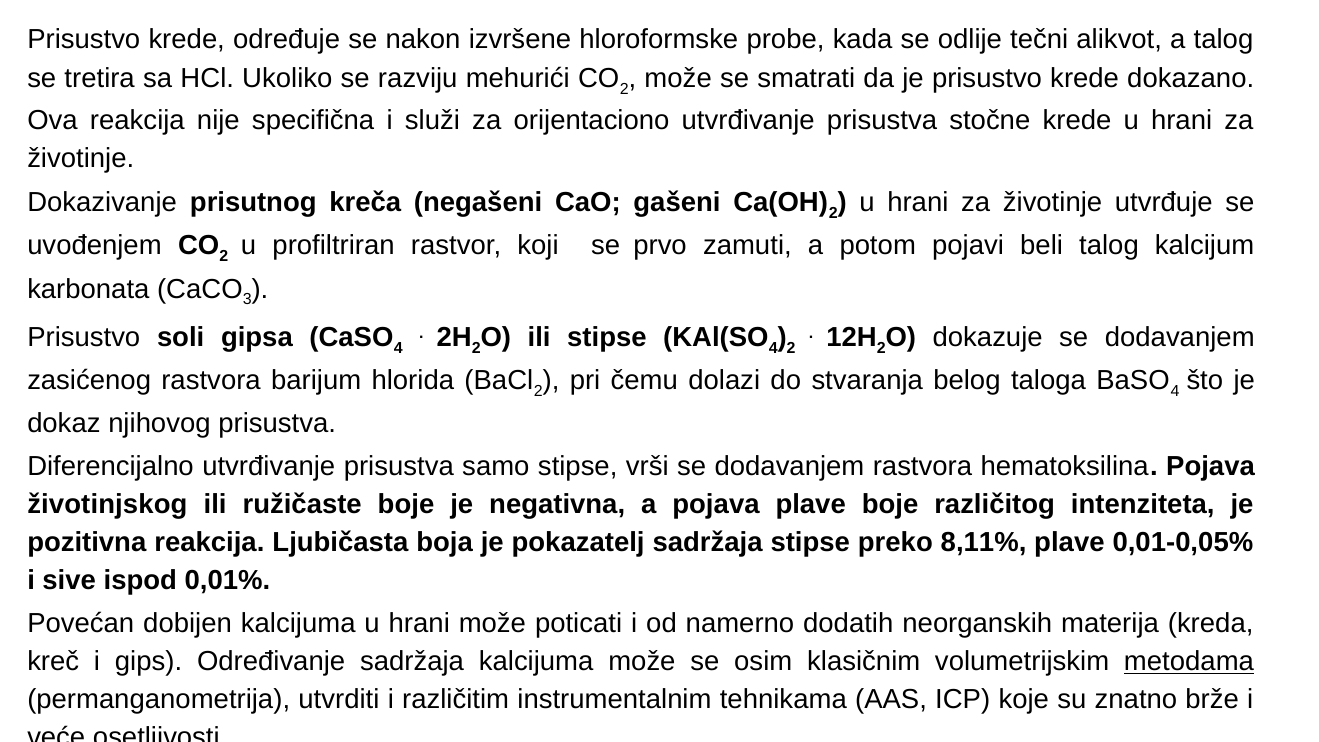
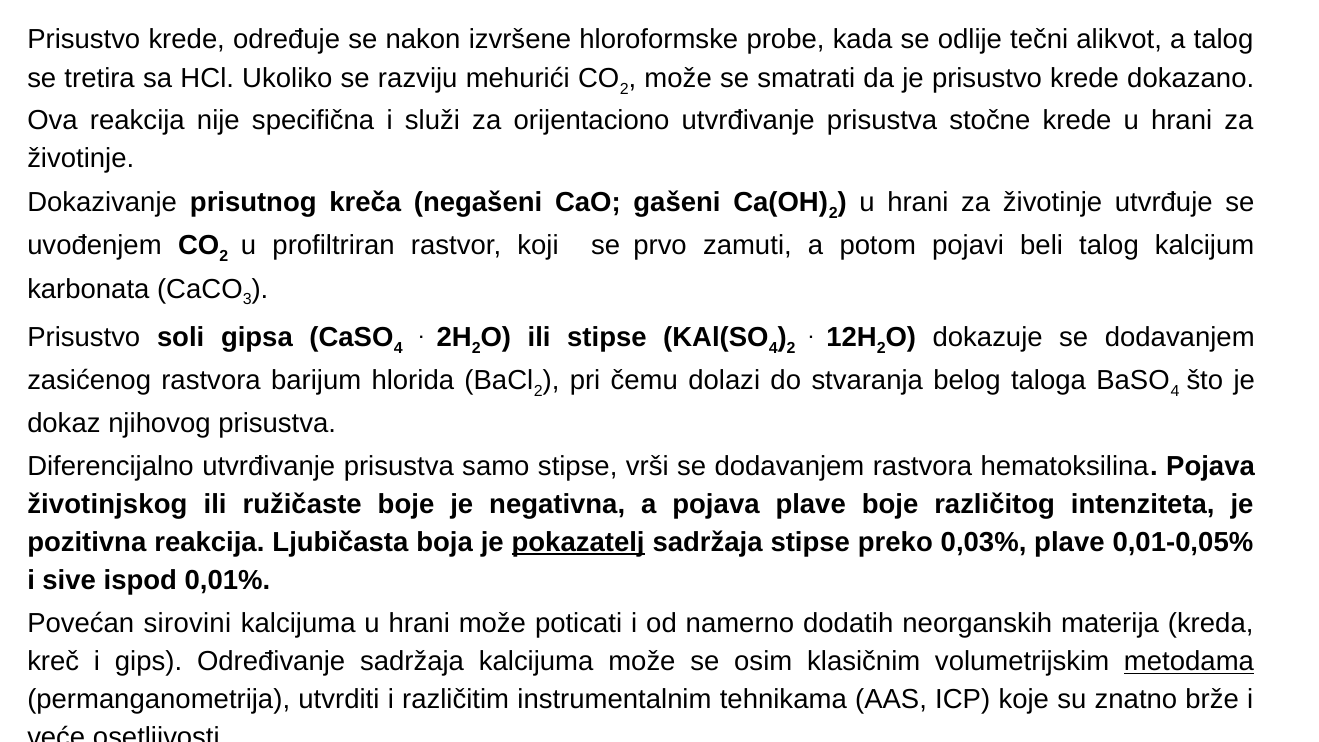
pokazatelj underline: none -> present (578, 542)
8,11%: 8,11% -> 0,03% (984, 542)
dobijen: dobijen -> sirovini (187, 624)
